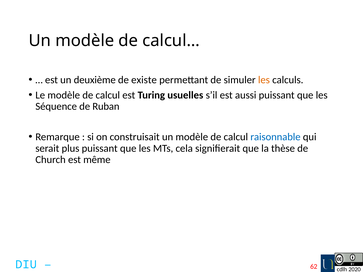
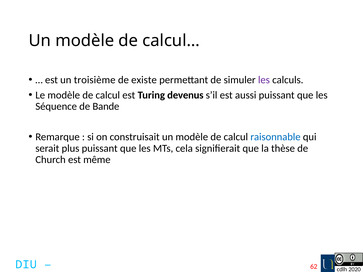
deuxième: deuxième -> troisième (95, 80)
les colour: orange -> purple (264, 80)
usuelles: usuelles -> devenus (185, 95)
Ruban: Ruban -> Bande (106, 107)
